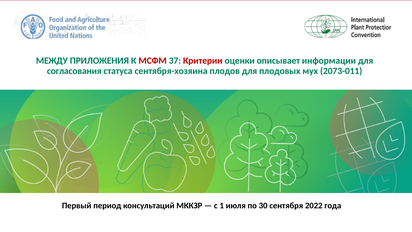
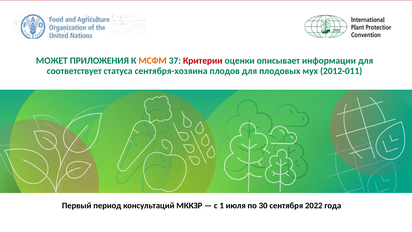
МЕЖДУ: МЕЖДУ -> МОЖЕТ (52, 61)
МСФМ colour: red -> orange (153, 61)
согласования: согласования -> соответствует (74, 71)
2073-011: 2073-011 -> 2012-011 (341, 71)
